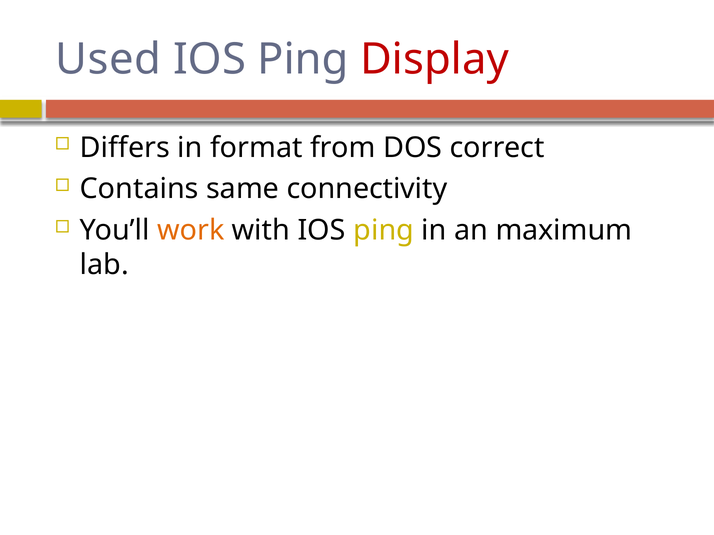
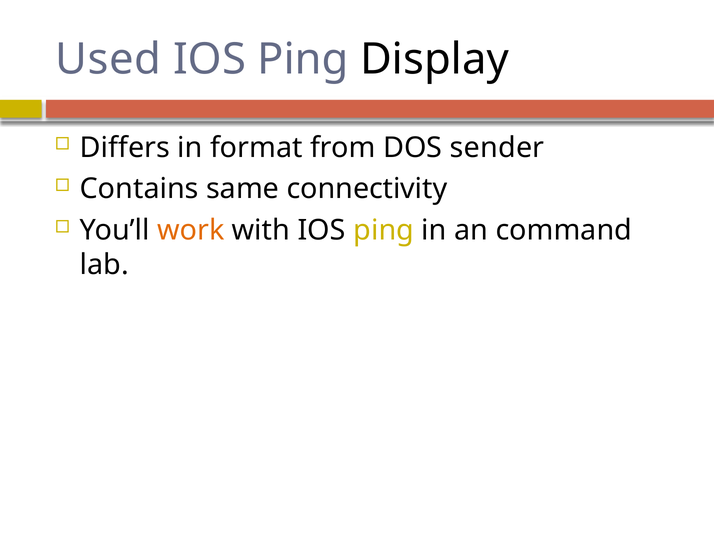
Display colour: red -> black (434, 60)
correct: correct -> sender (497, 148)
maximum: maximum -> command (564, 231)
